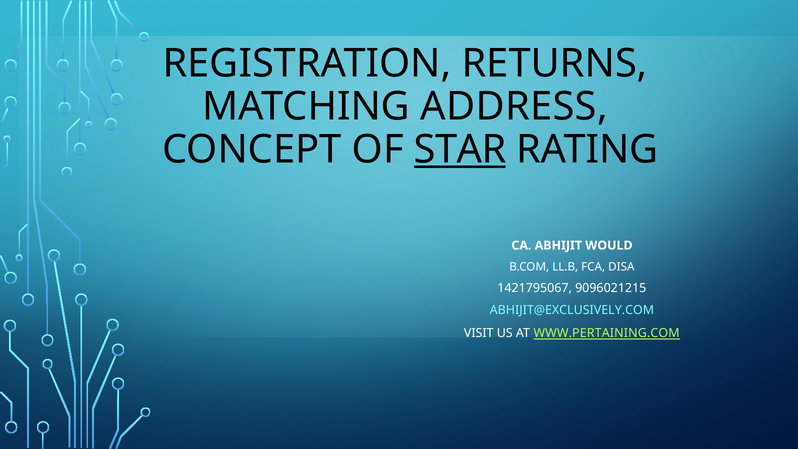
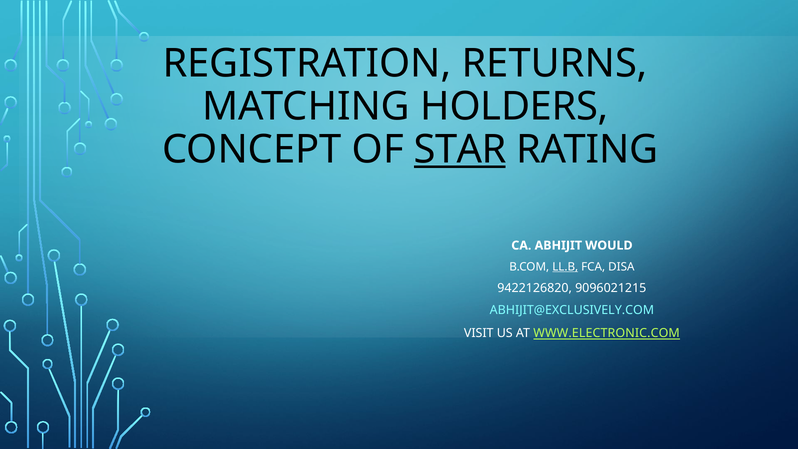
ADDRESS: ADDRESS -> HOLDERS (514, 107)
LL.B underline: none -> present (565, 267)
1421795067: 1421795067 -> 9422126820 (535, 288)
WWW.PERTAINING.COM: WWW.PERTAINING.COM -> WWW.ELECTRONIC.COM (607, 333)
